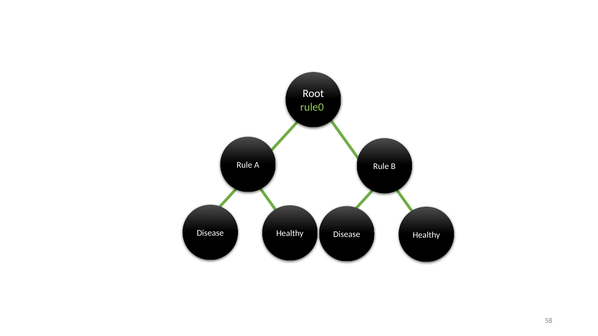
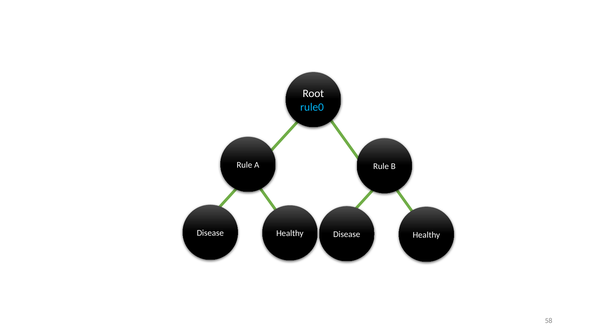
rule0 colour: light green -> light blue (312, 107)
